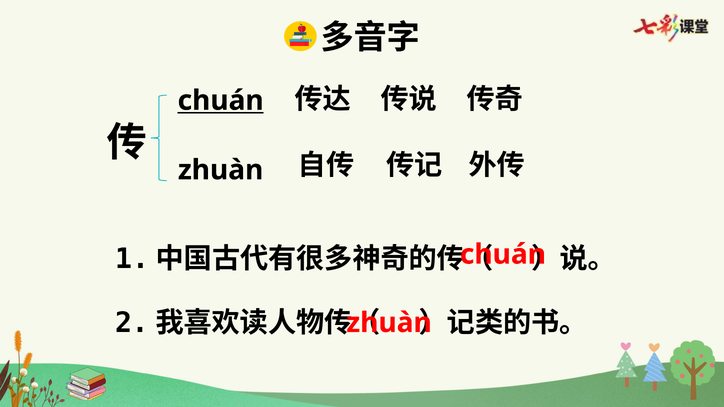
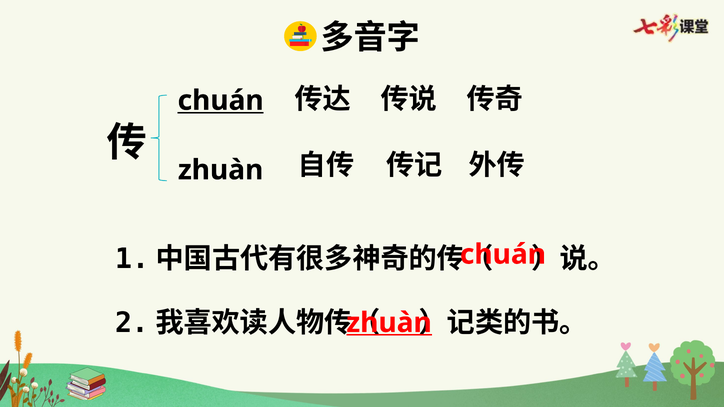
zhuàn underline: none -> present (389, 323)
